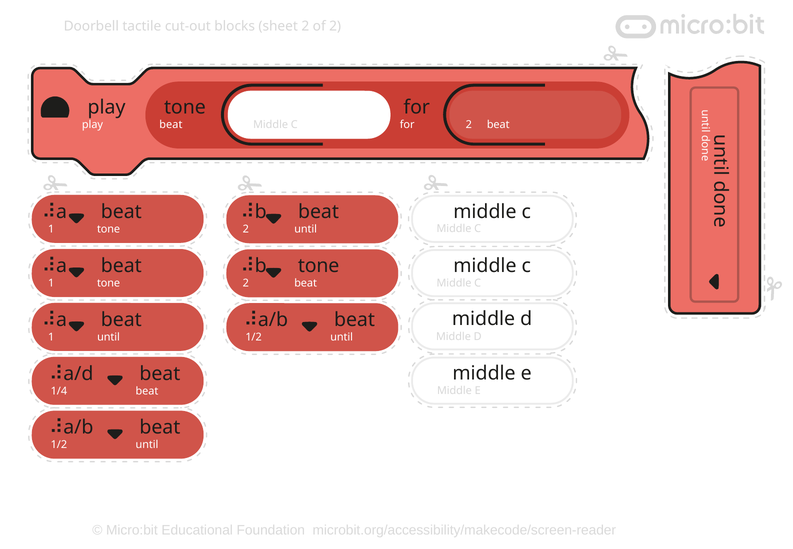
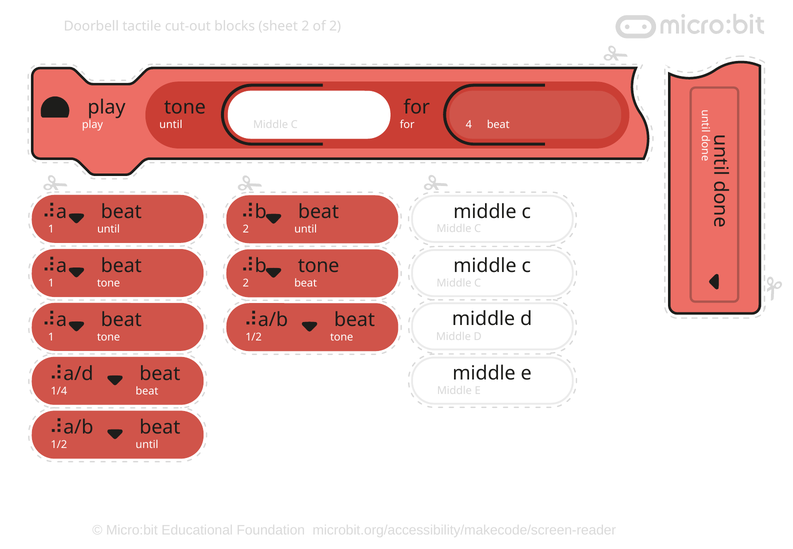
beat: beat -> until (171, 125)
2: 2 -> 4 (469, 125)
tone: tone -> until (109, 229)
until: until -> tone (109, 337)
1/2 until: until -> tone (342, 337)
